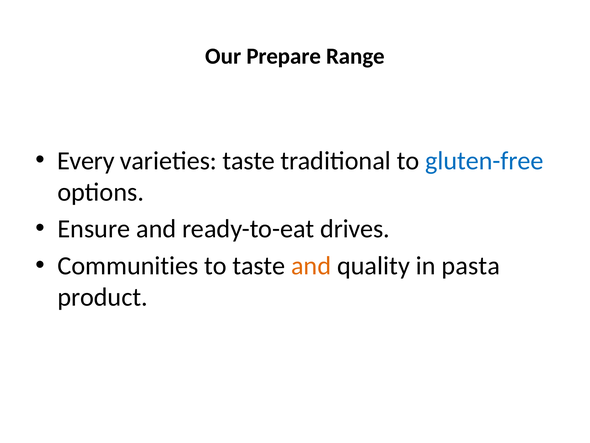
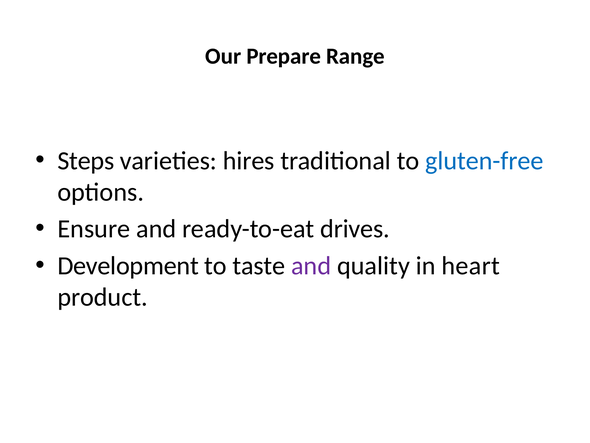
Every: Every -> Steps (86, 160)
varieties taste: taste -> hires (249, 160)
Communities: Communities -> Development (128, 265)
and colour: orange -> purple (311, 265)
pasta: pasta -> heart (471, 265)
